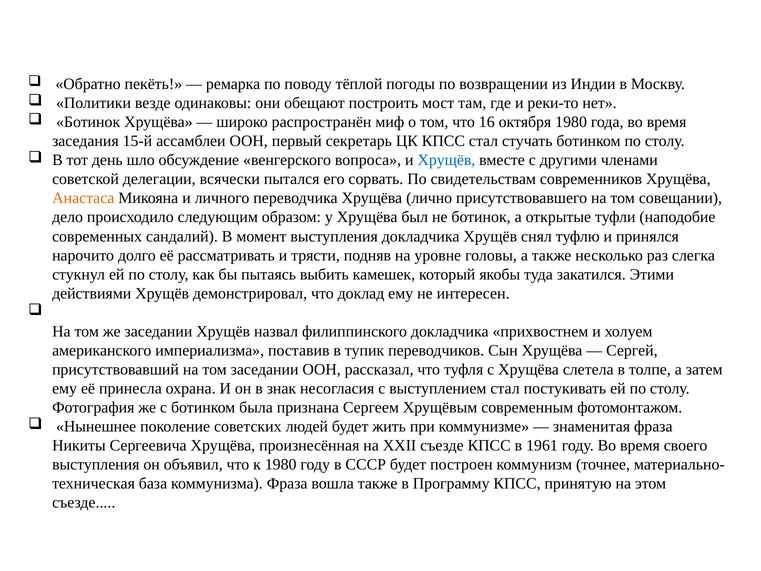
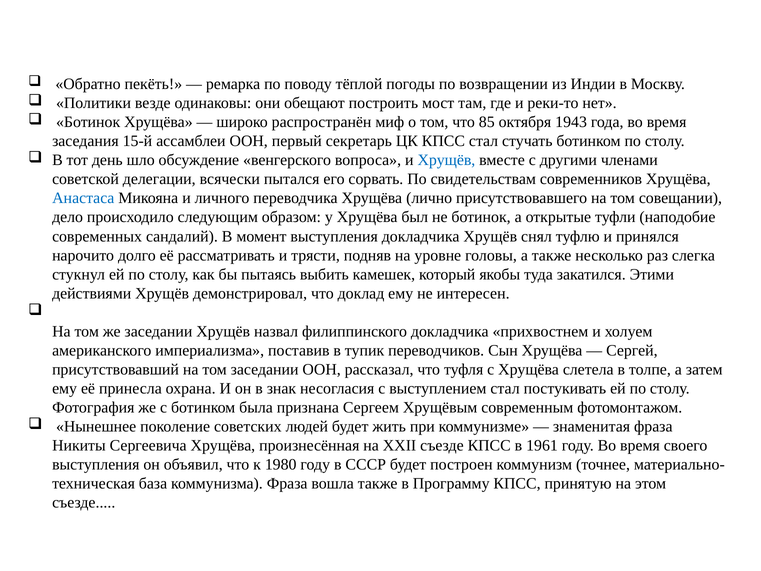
16: 16 -> 85 (487, 122)
октября 1980: 1980 -> 1943 (571, 122)
Анастаса colour: orange -> blue (83, 198)
